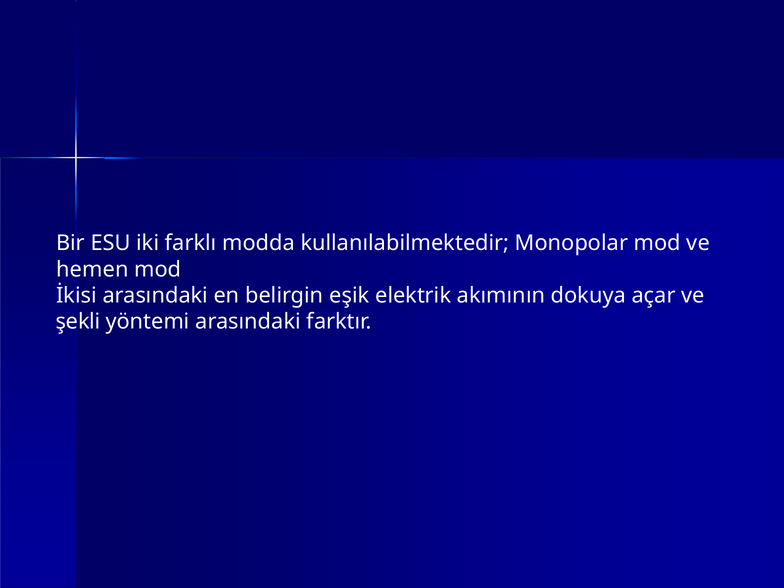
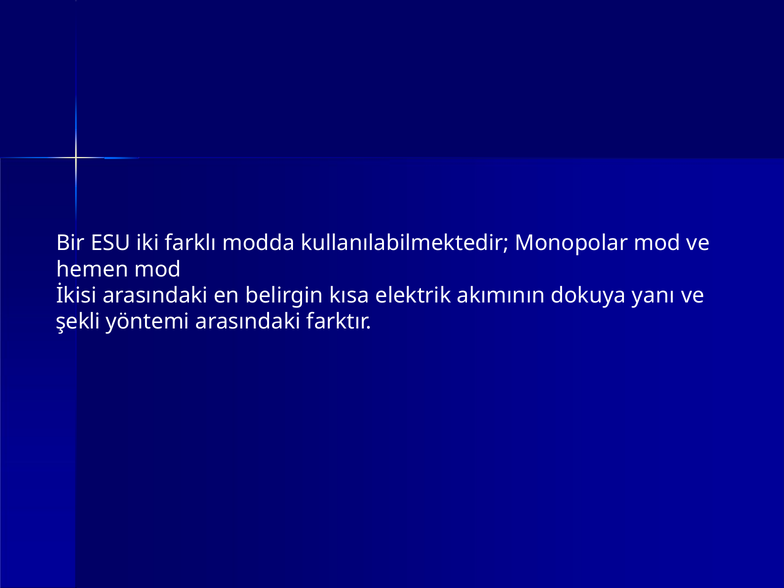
eşik: eşik -> kısa (349, 296)
açar: açar -> yanı (654, 296)
